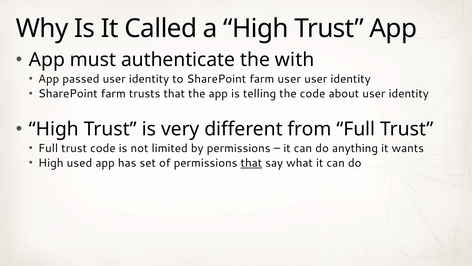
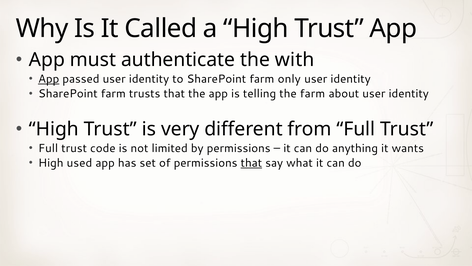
App underline: none -> present (49, 79)
farm user: user -> only (289, 79)
the code: code -> farm (313, 94)
